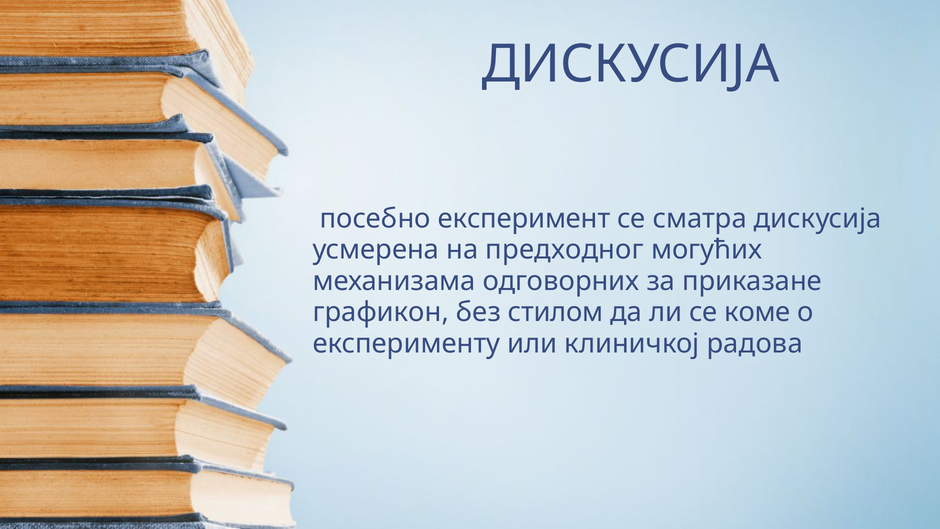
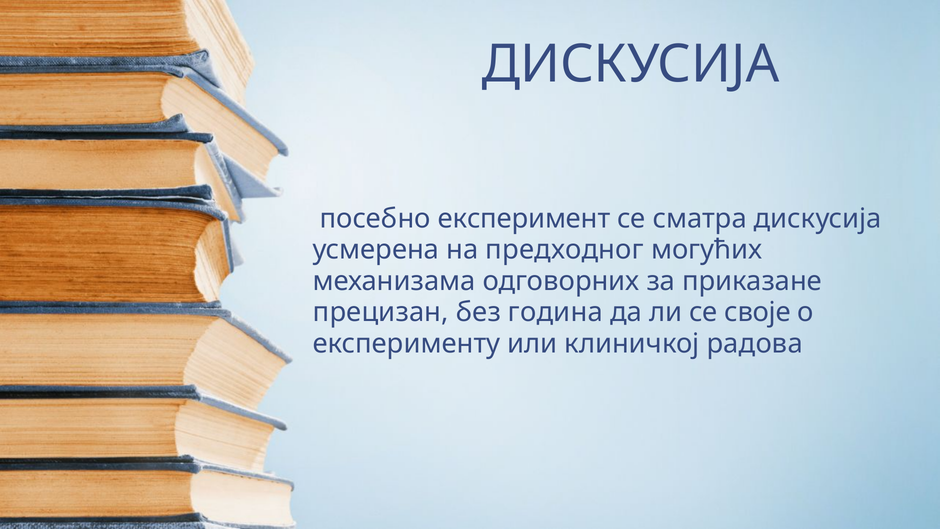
графикон: графикон -> прецизан (381, 312)
стилом: стилом -> година (555, 312)
коме: коме -> своје (757, 312)
